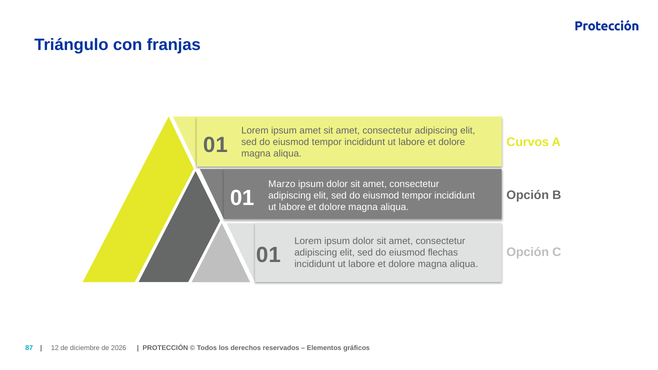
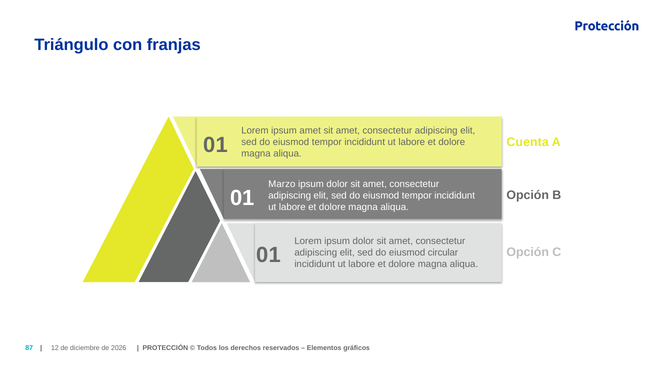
Curvos: Curvos -> Cuenta (528, 142)
flechas: flechas -> circular (443, 253)
